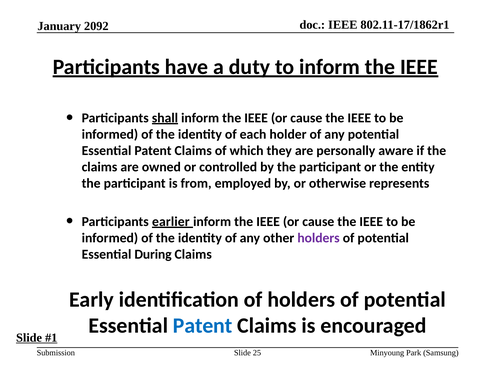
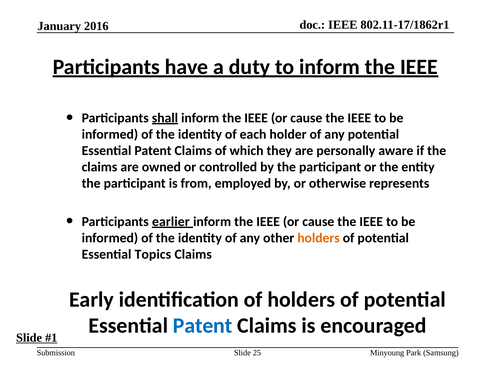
2092: 2092 -> 2016 (96, 26)
holders colour: purple -> orange (319, 238)
During: During -> Topics (153, 254)
